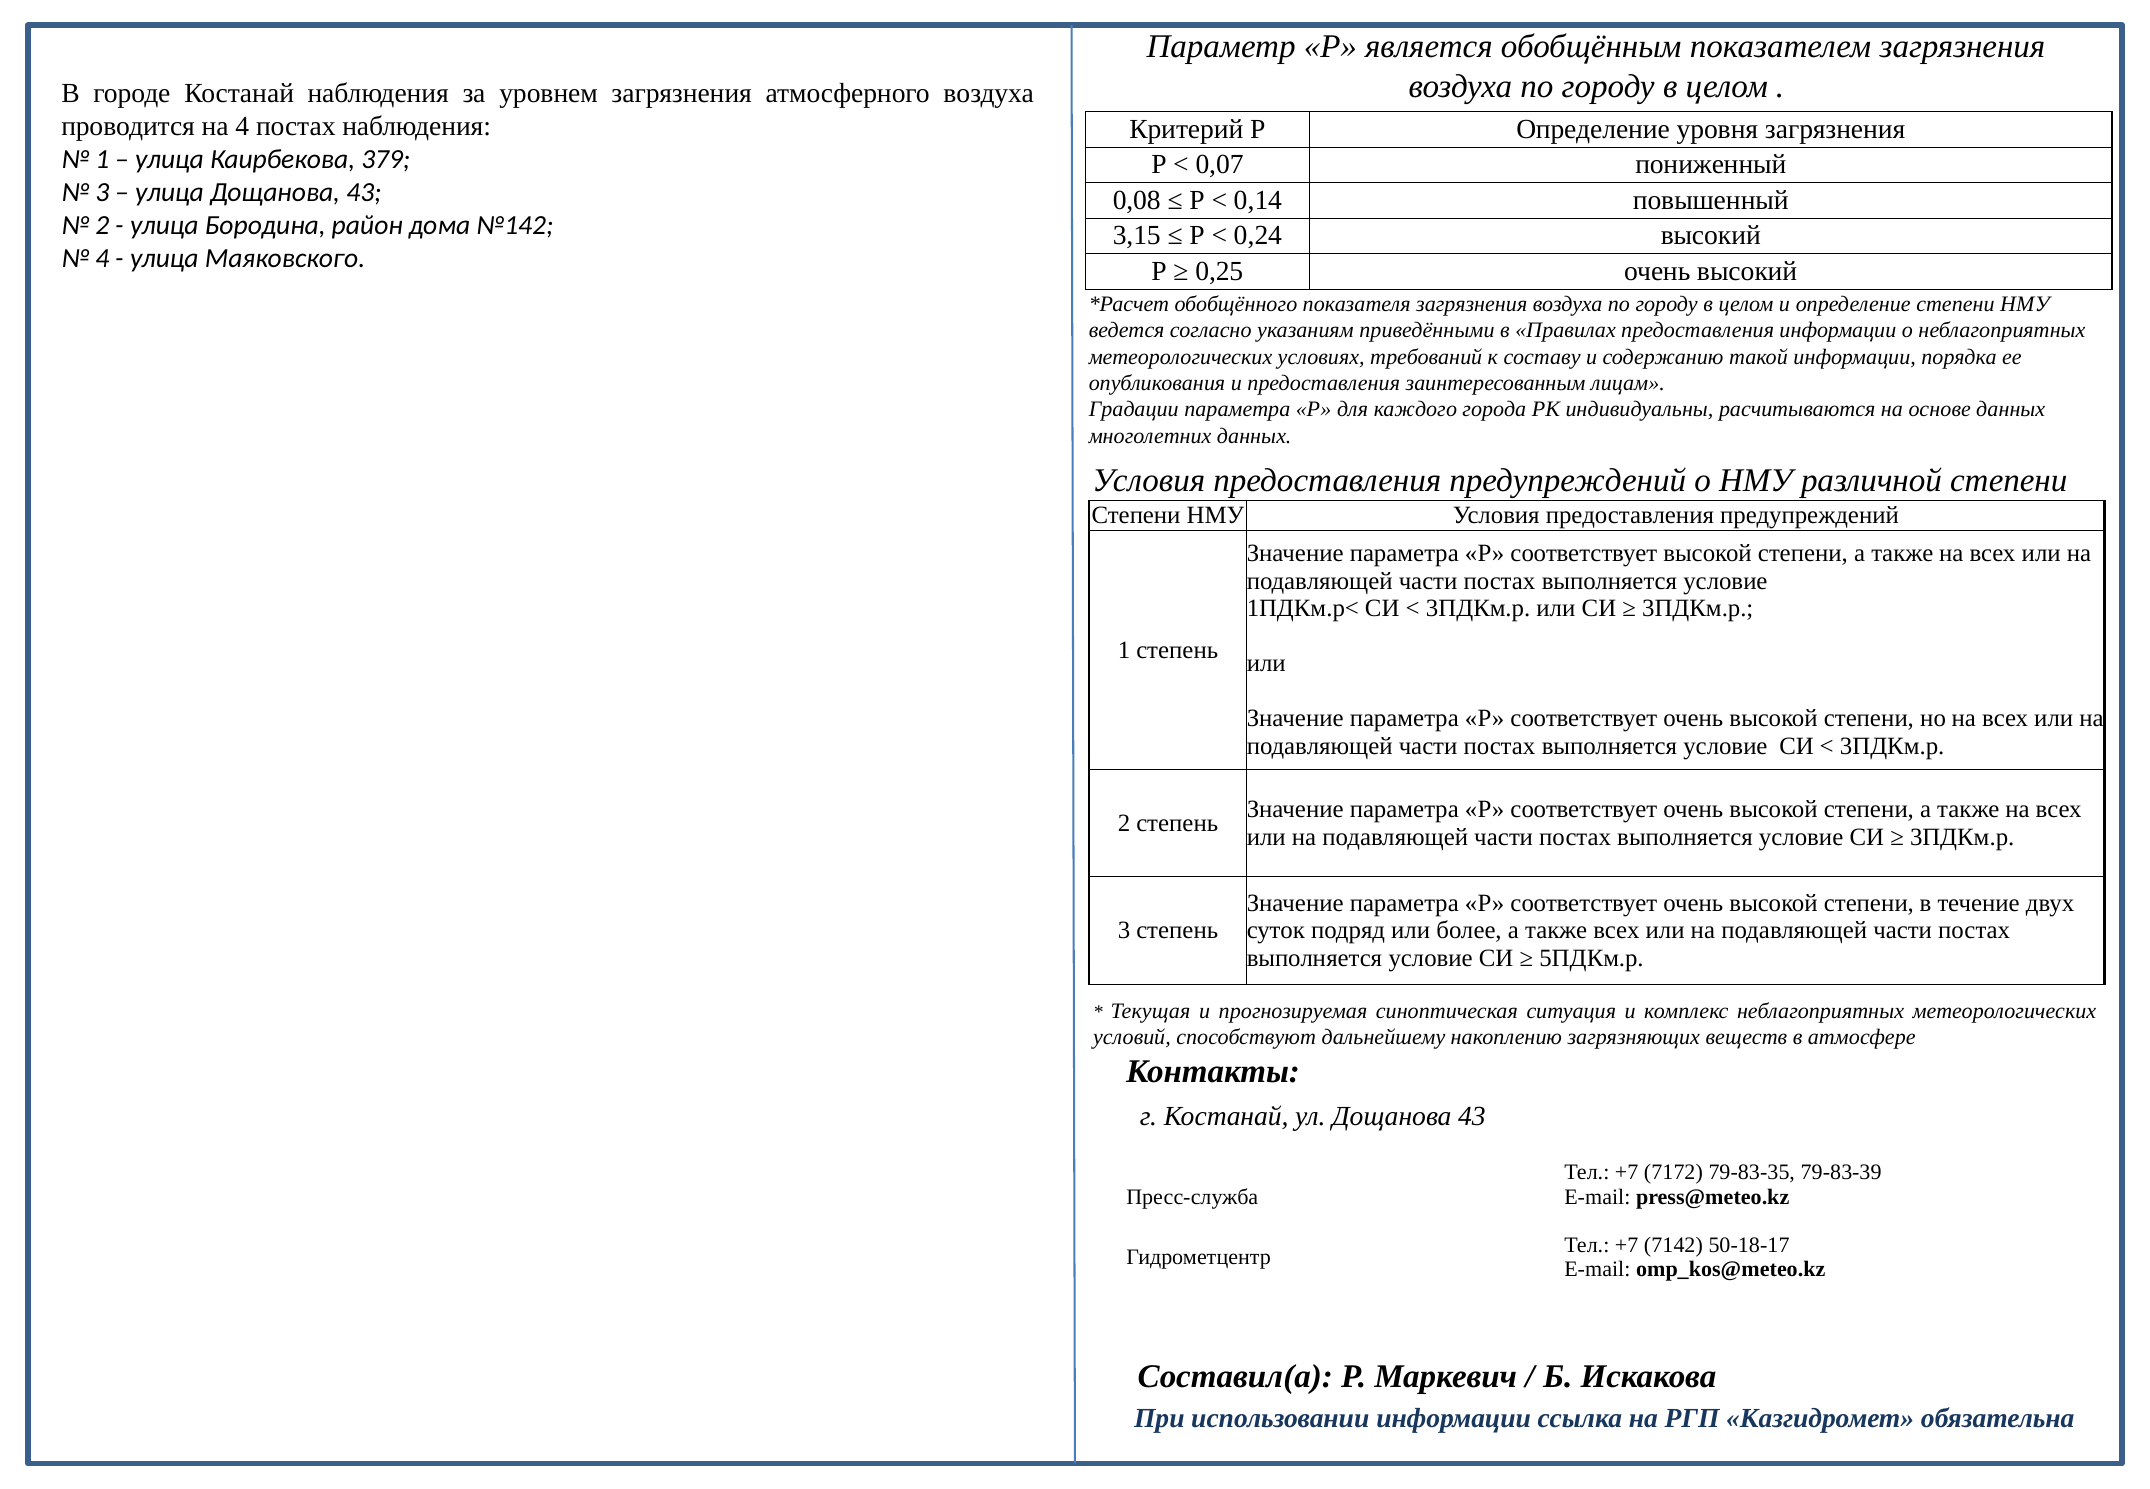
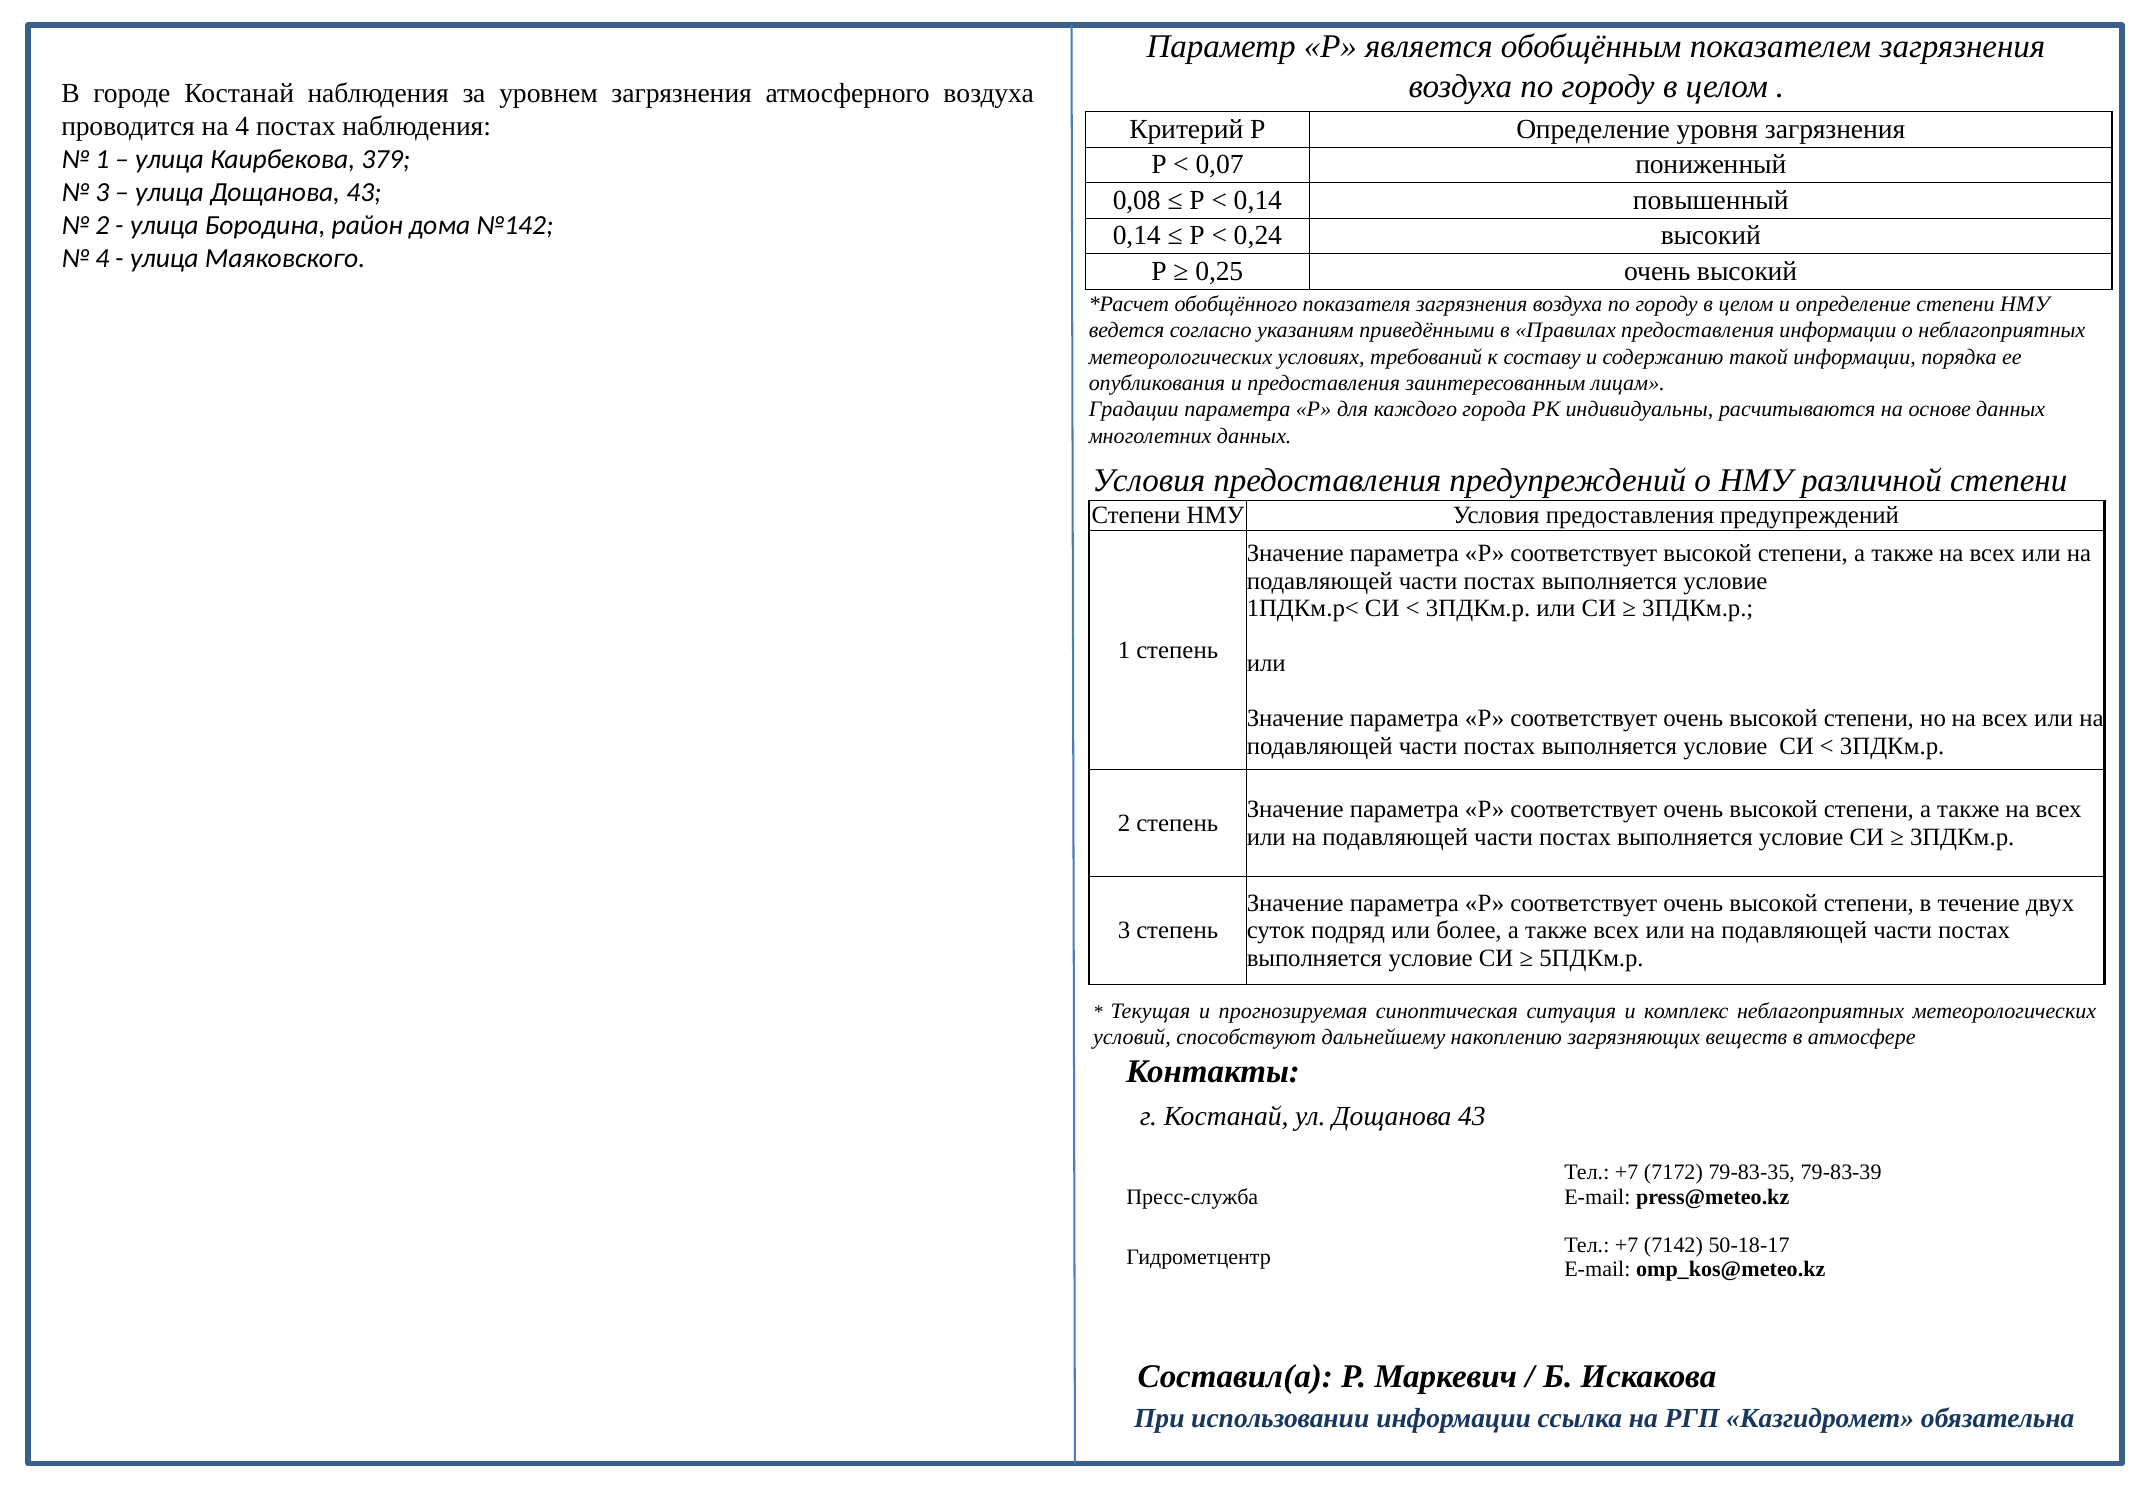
3,15: 3,15 -> 0,14 (1137, 236)
